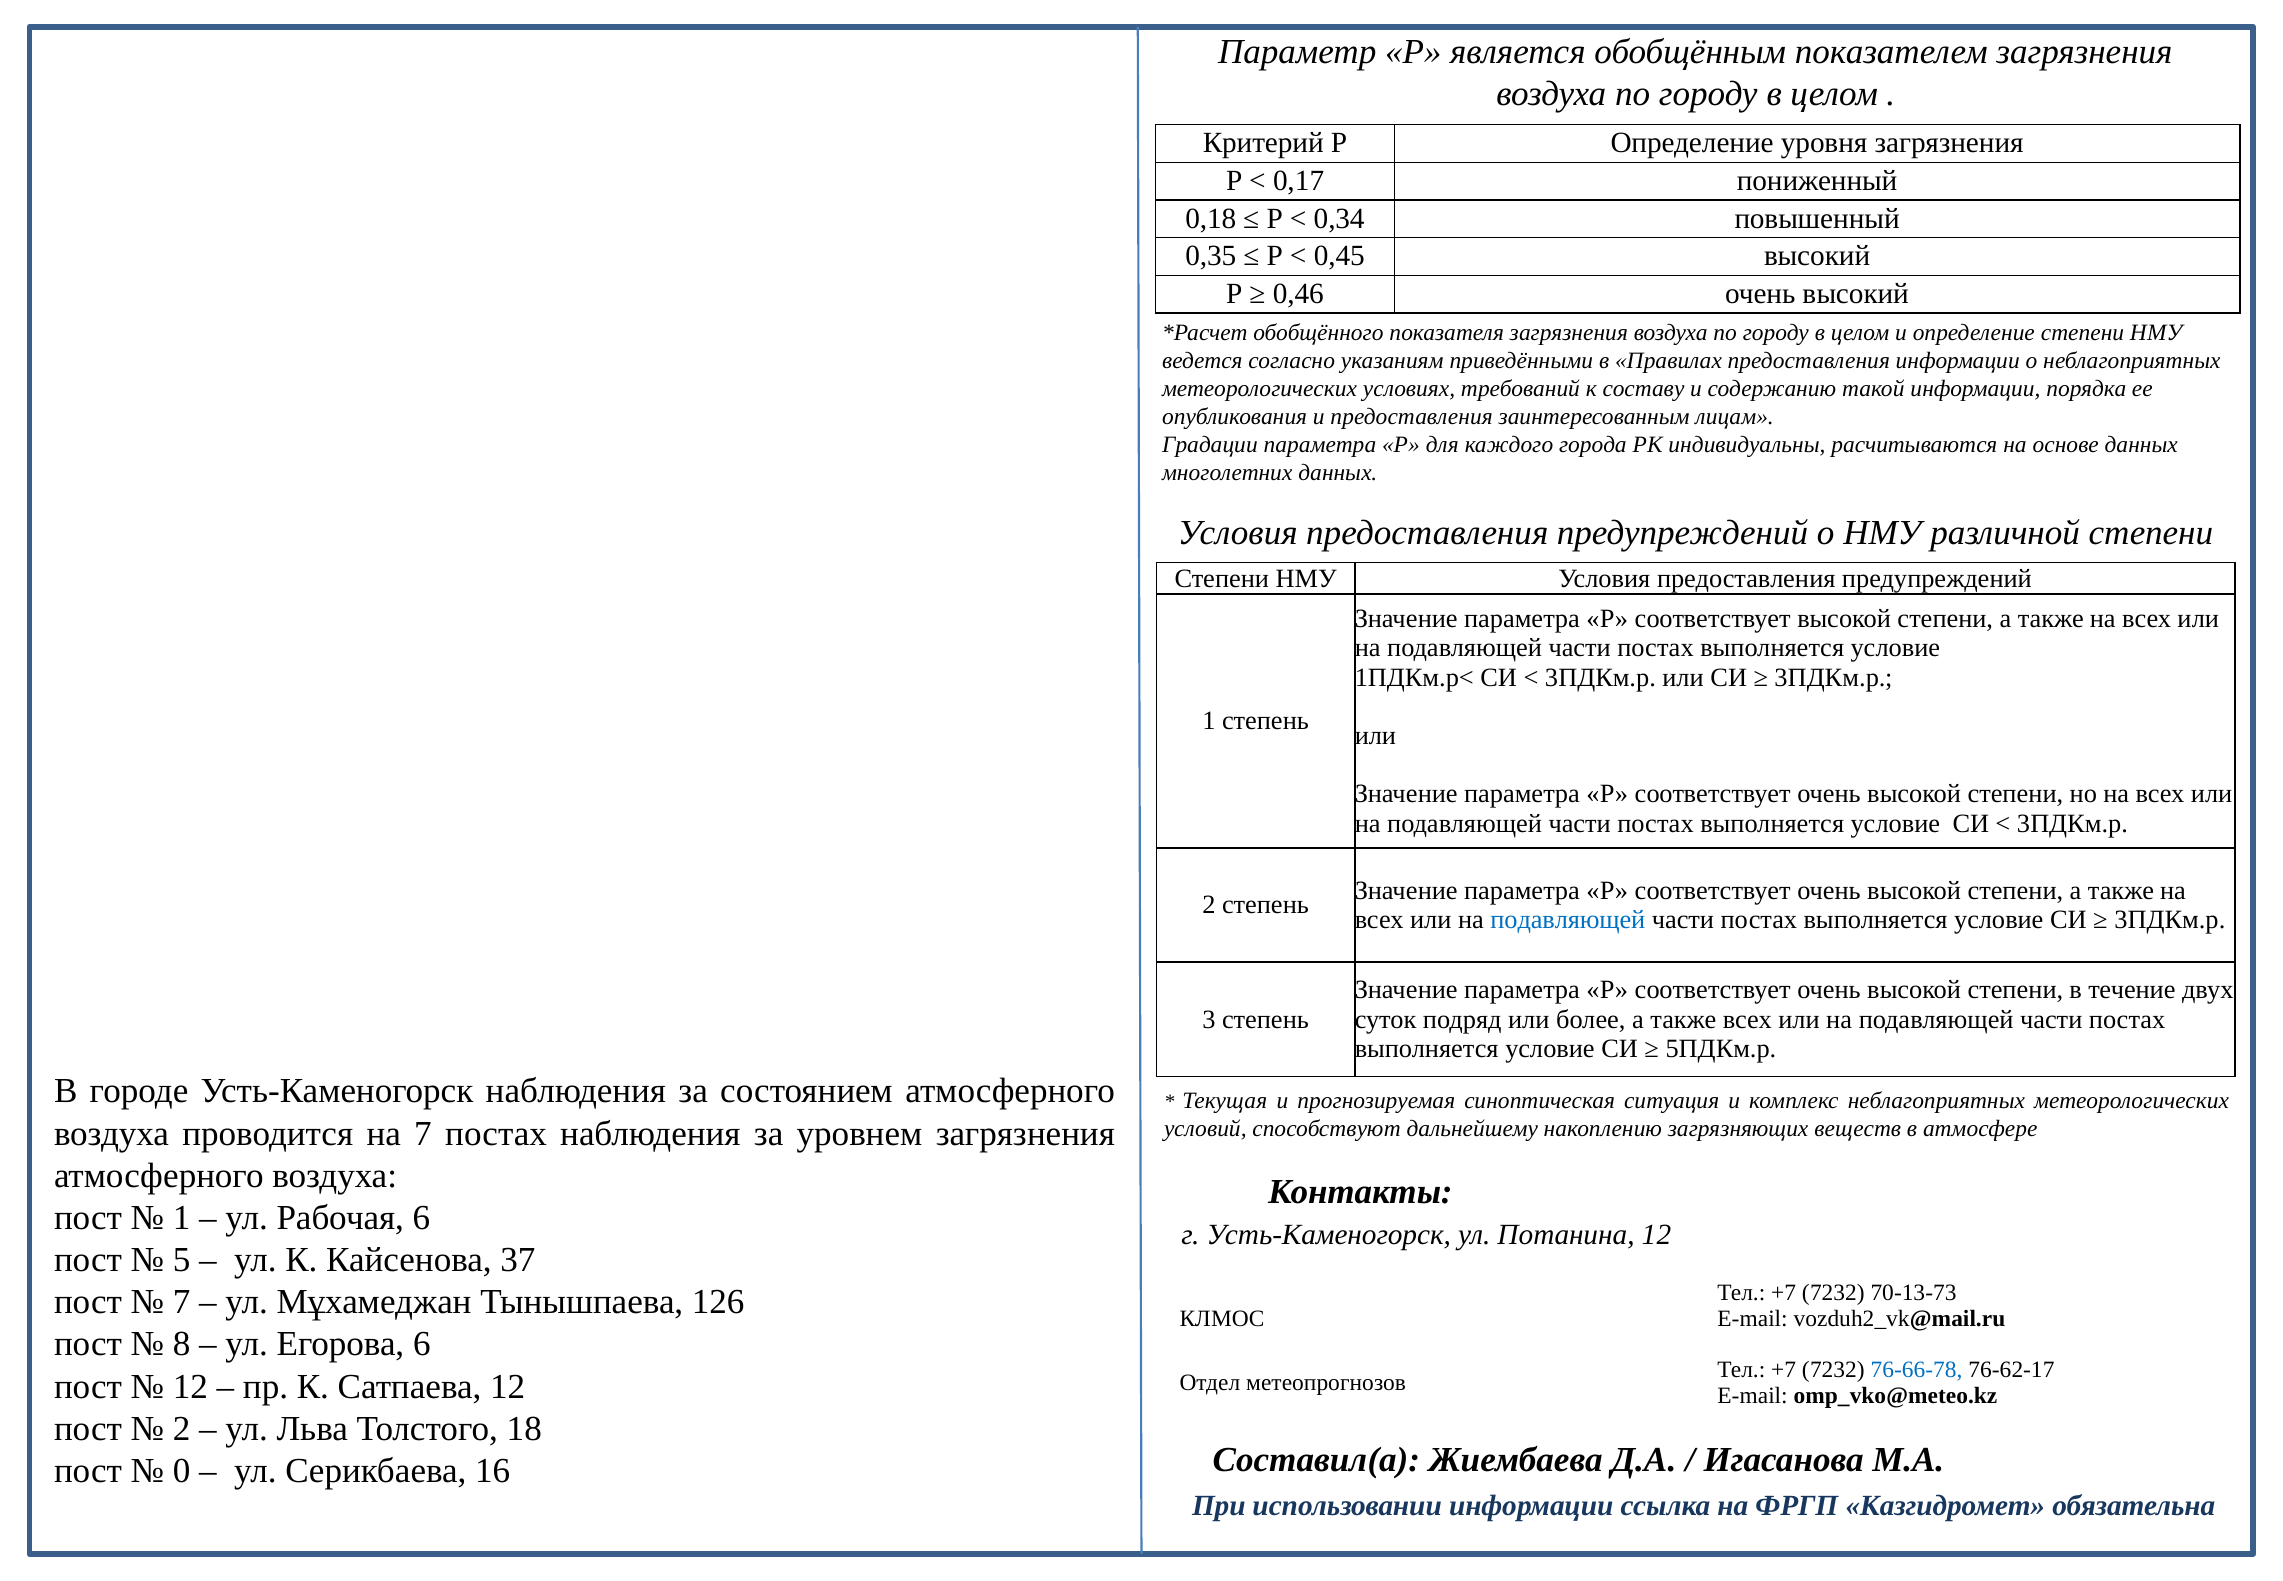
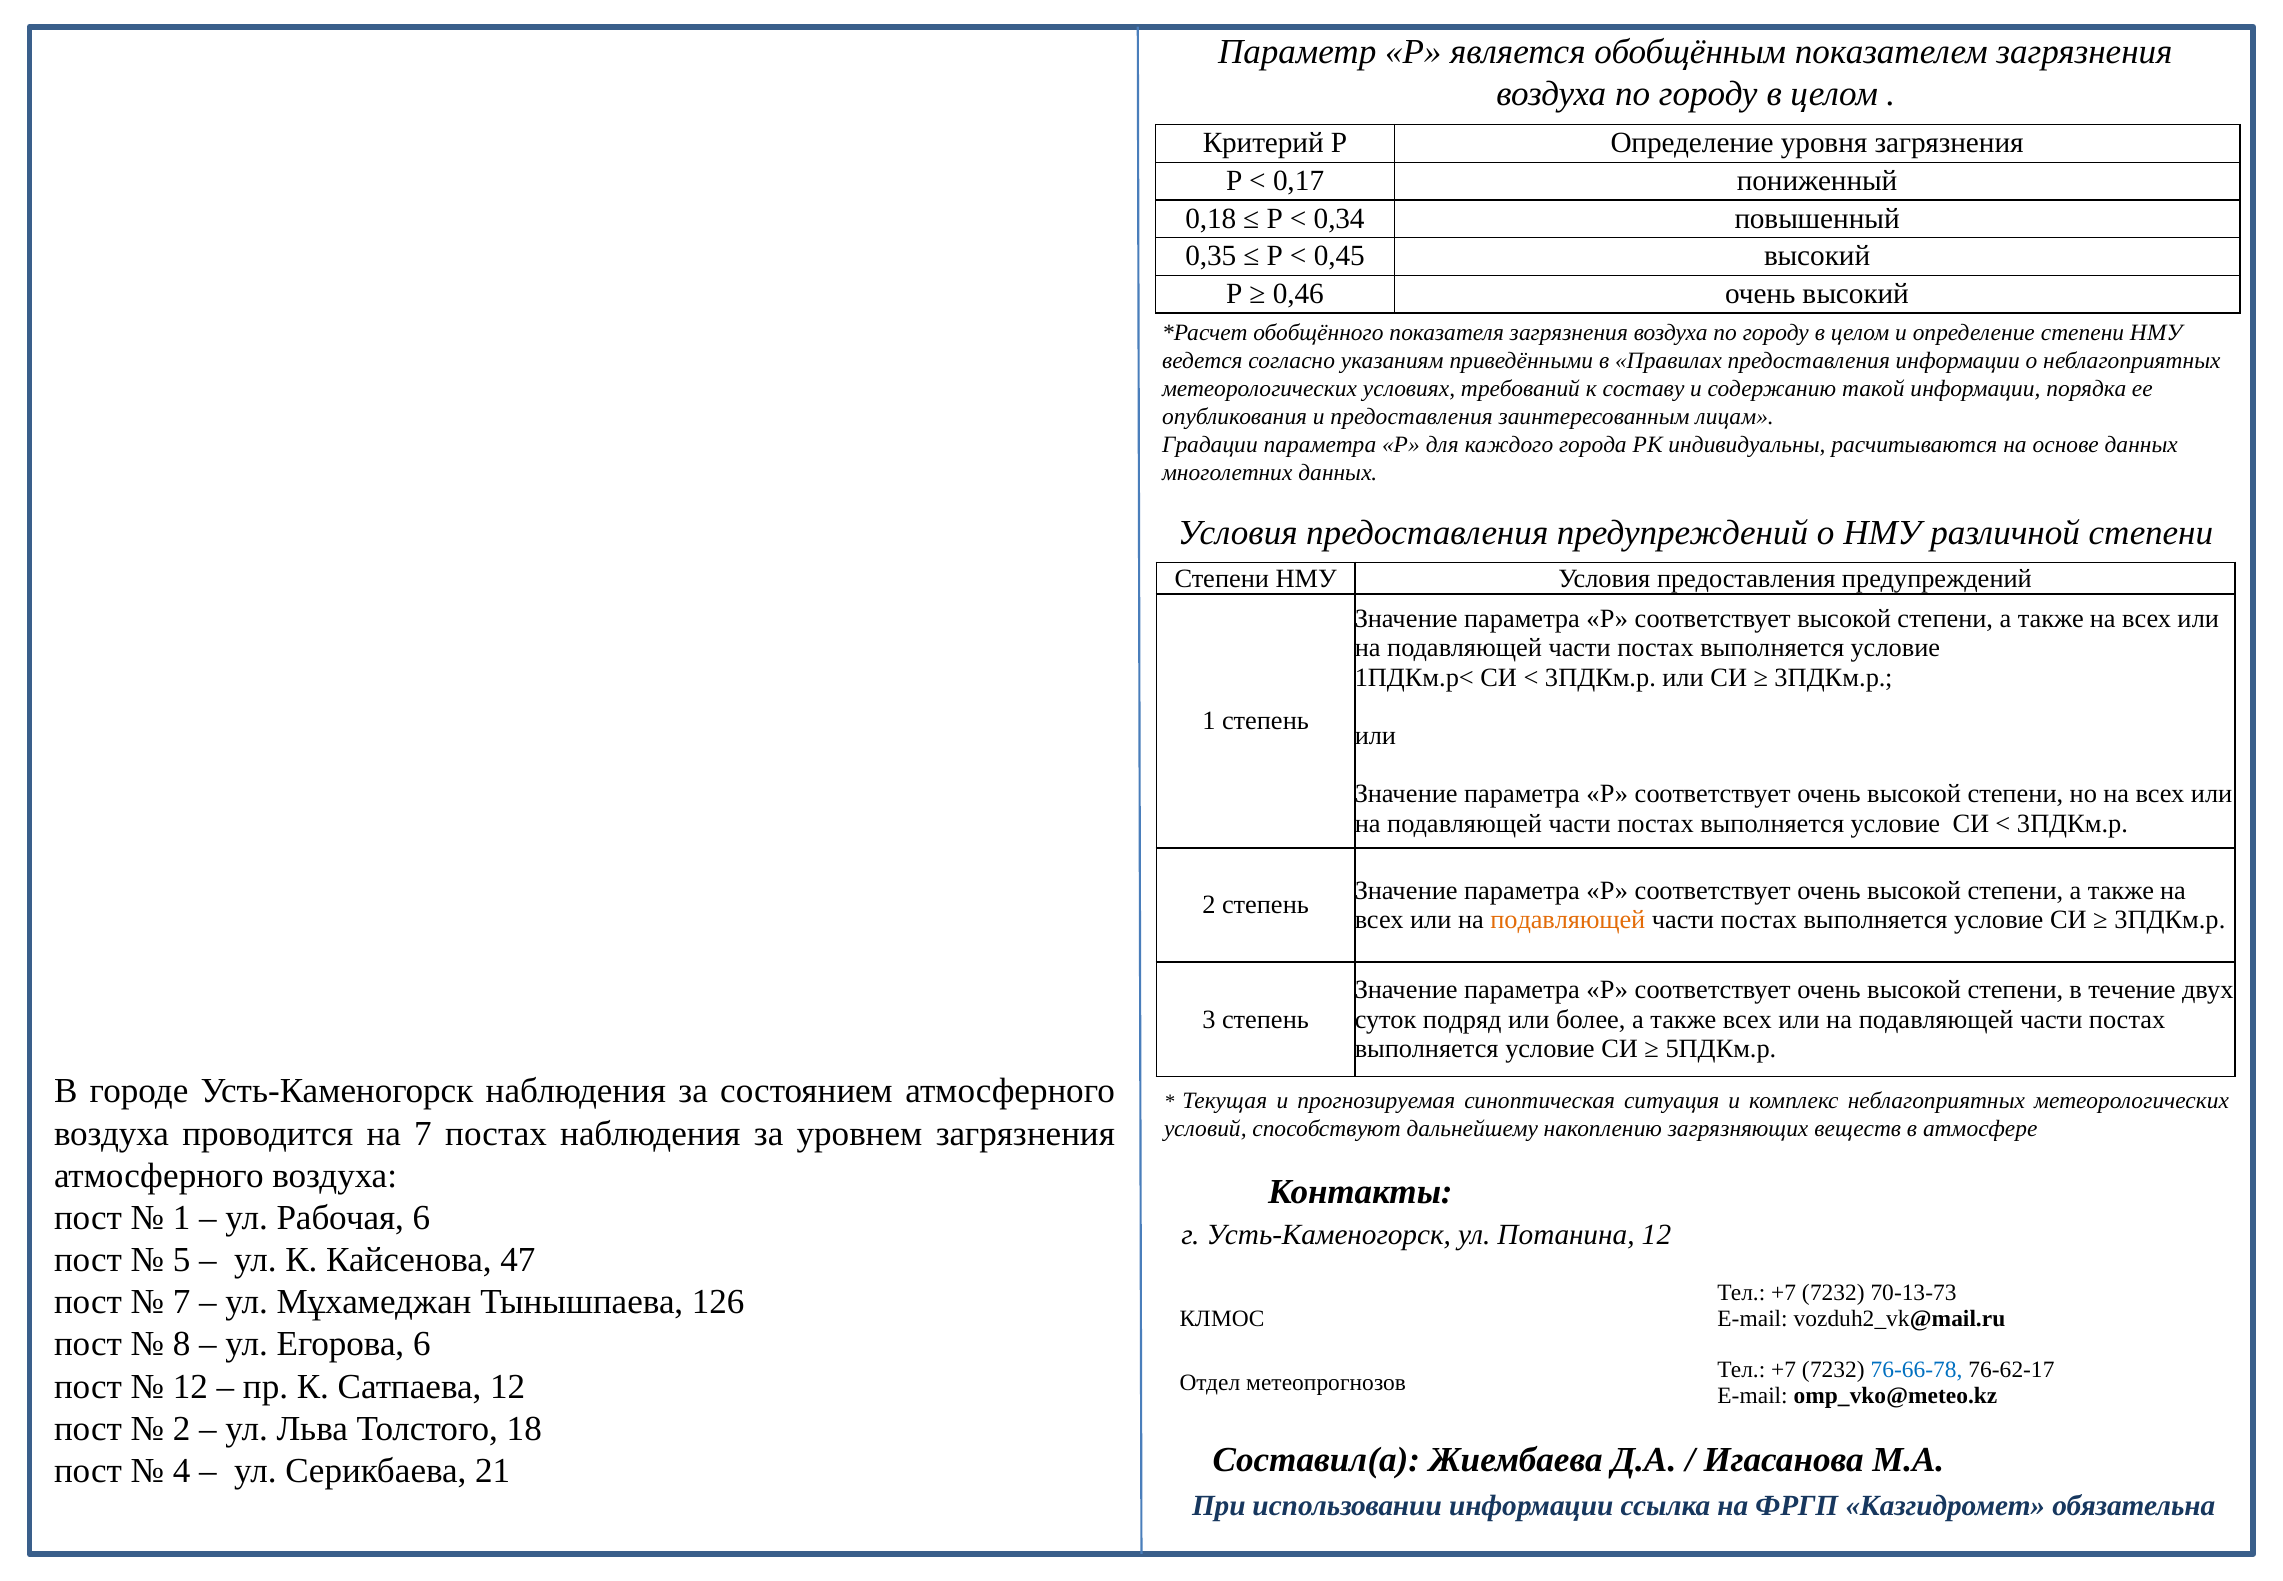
подавляющей colour: blue -> orange (1568, 920)
37: 37 -> 47 (518, 1260)
0: 0 -> 4 (182, 1470)
16: 16 -> 21 (493, 1470)
